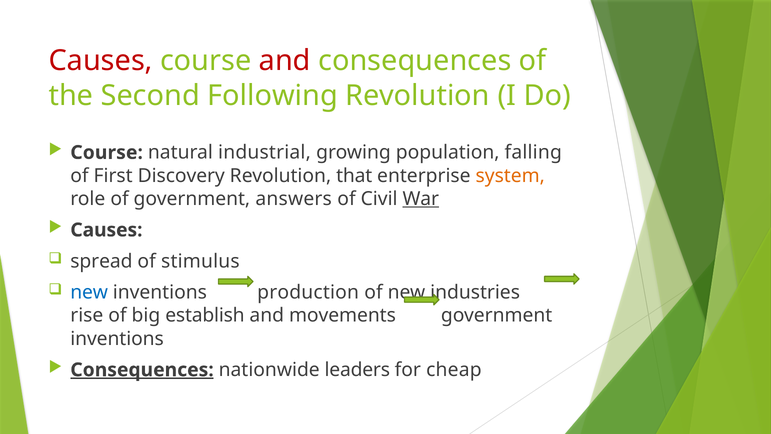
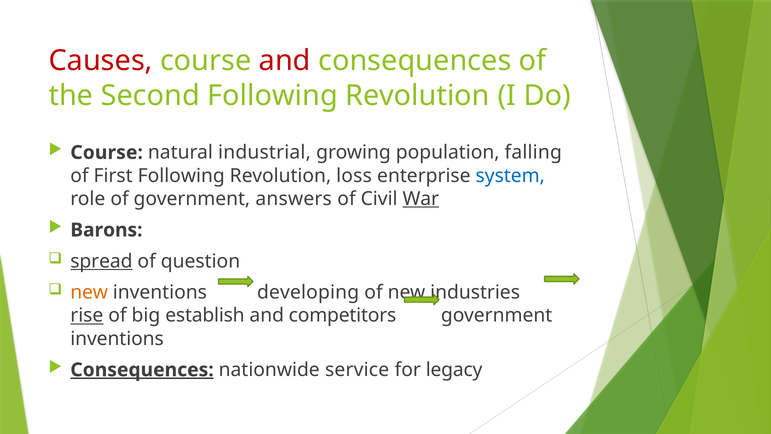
First Discovery: Discovery -> Following (181, 176)
that: that -> loss (354, 176)
system colour: orange -> blue (510, 176)
Causes: Causes -> Barons (106, 230)
spread underline: none -> present (101, 261)
stimulus: stimulus -> question (200, 261)
new colour: blue -> orange (89, 292)
production: production -> developing (308, 292)
rise underline: none -> present (87, 315)
movements: movements -> competitors (343, 315)
leaders: leaders -> service (357, 370)
cheap: cheap -> legacy (454, 370)
